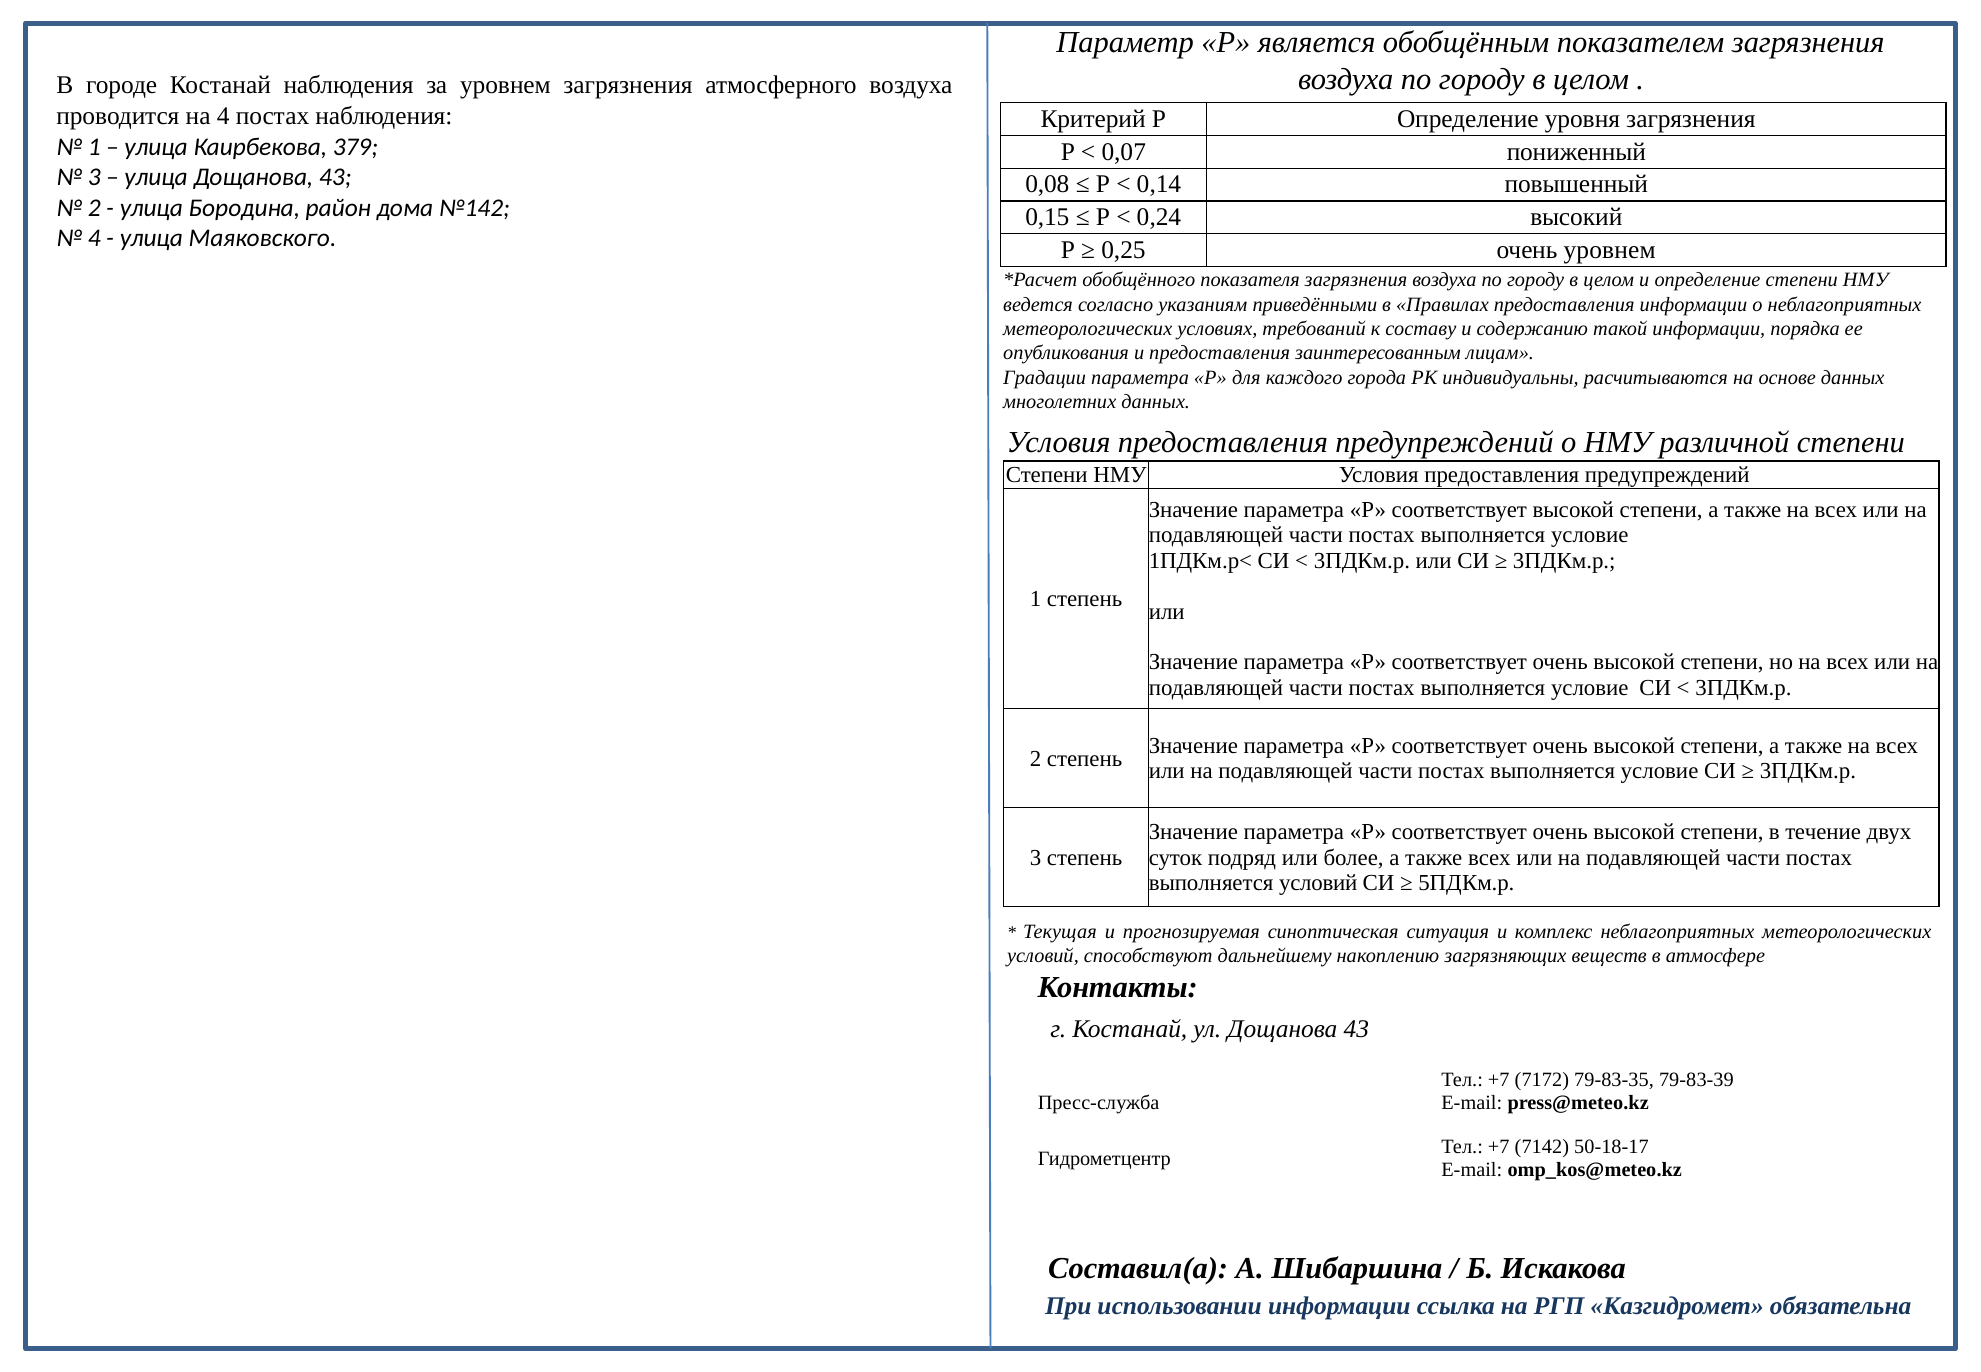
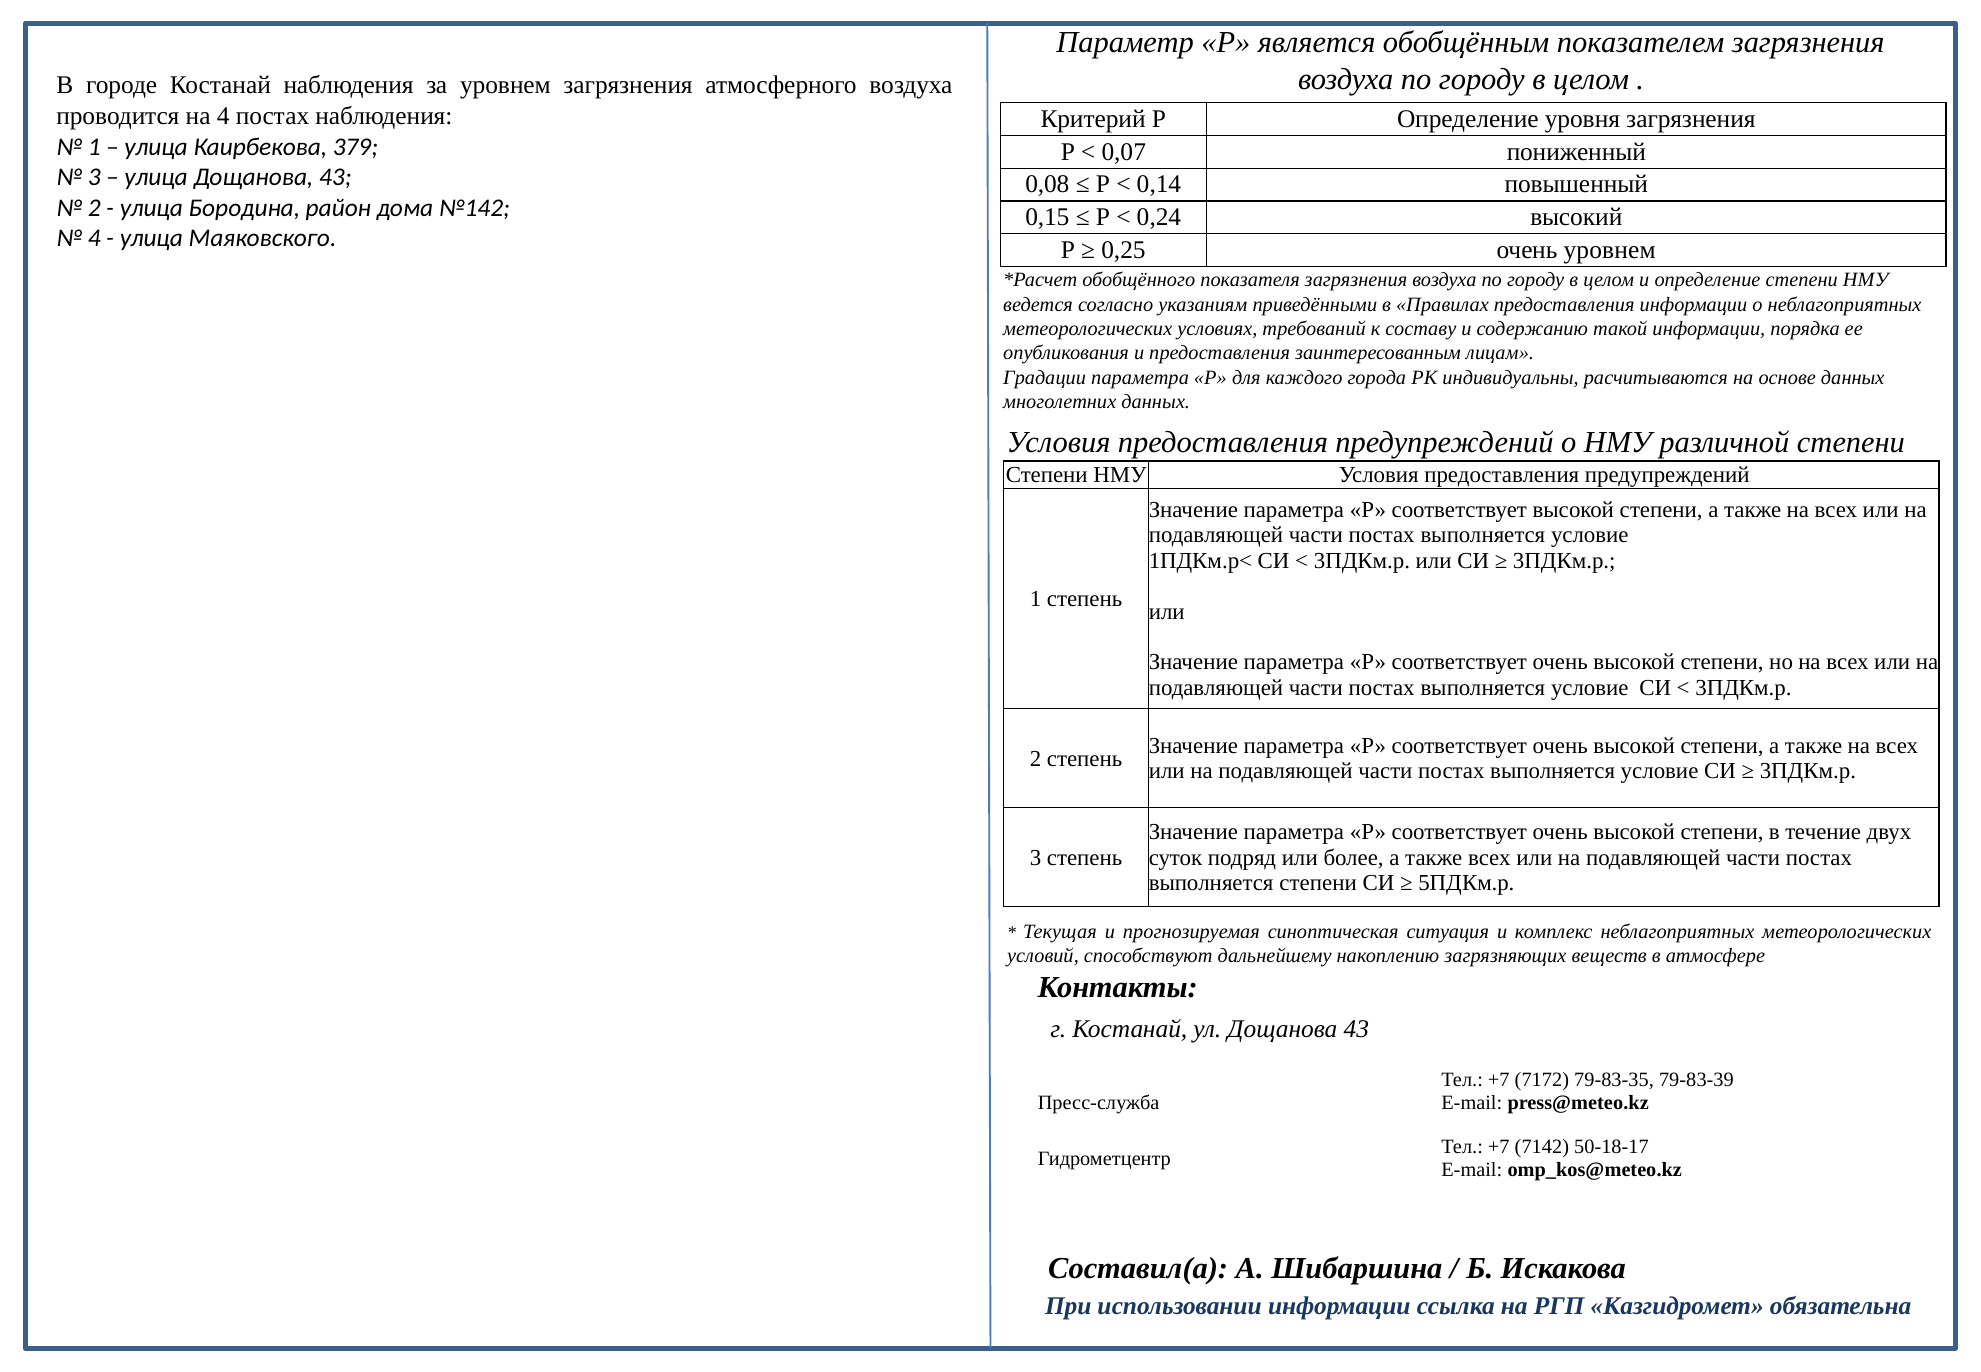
выполняется условий: условий -> степени (1318, 883)
